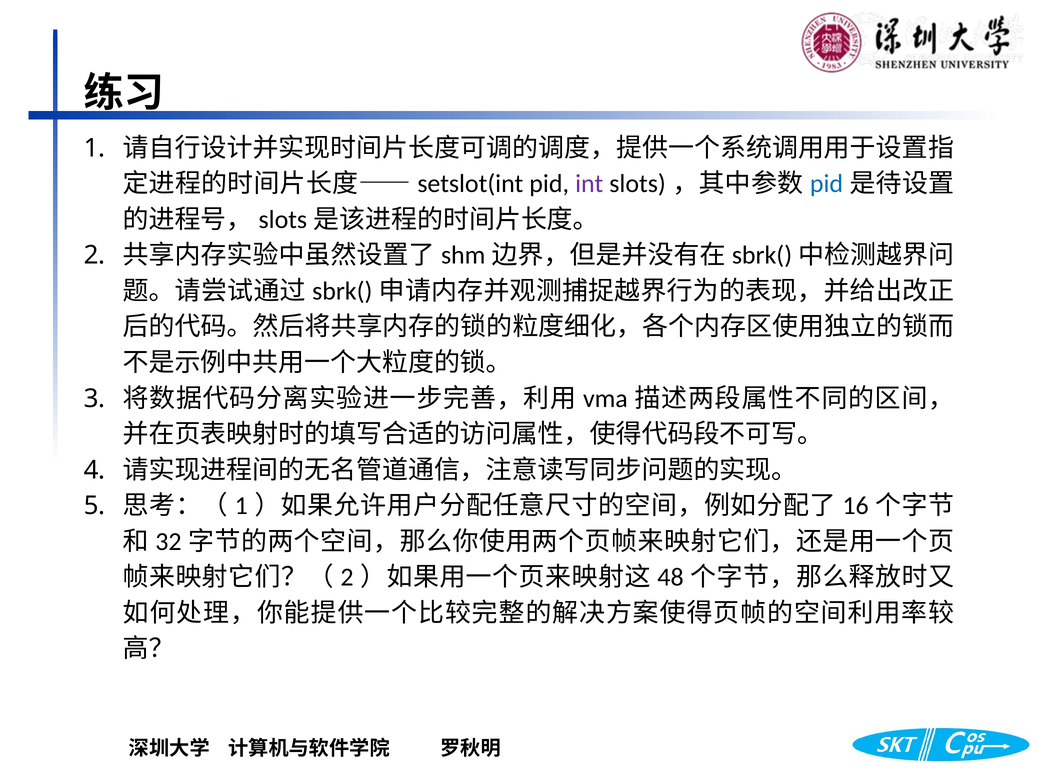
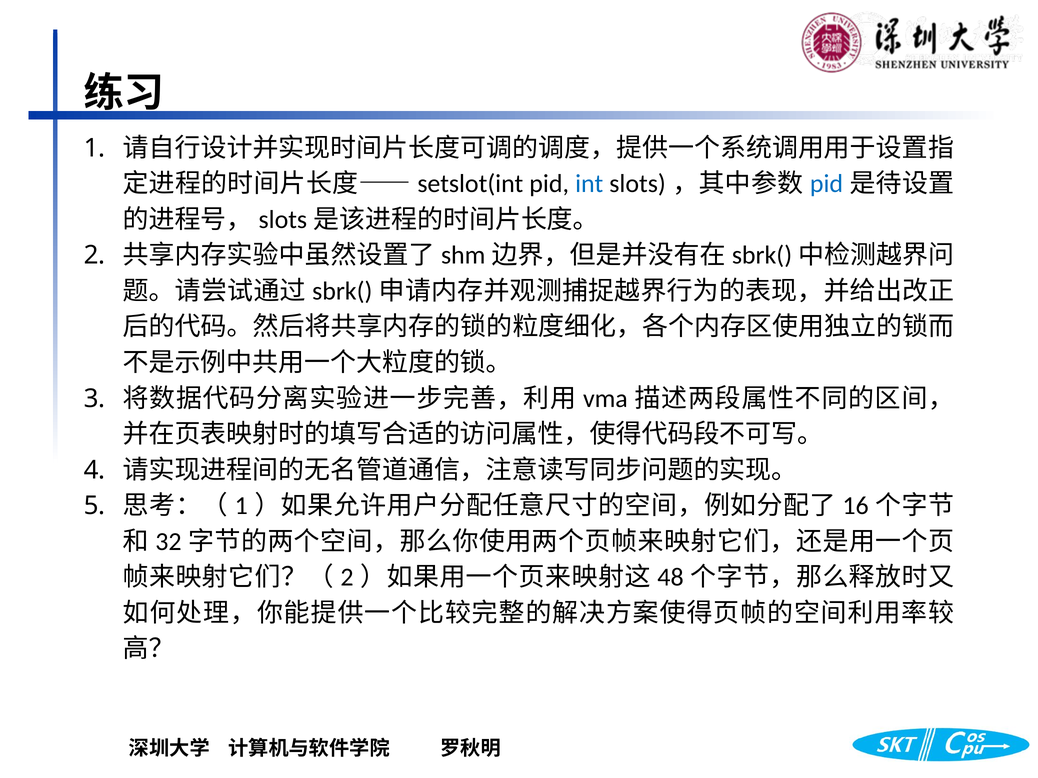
int colour: purple -> blue (589, 184)
